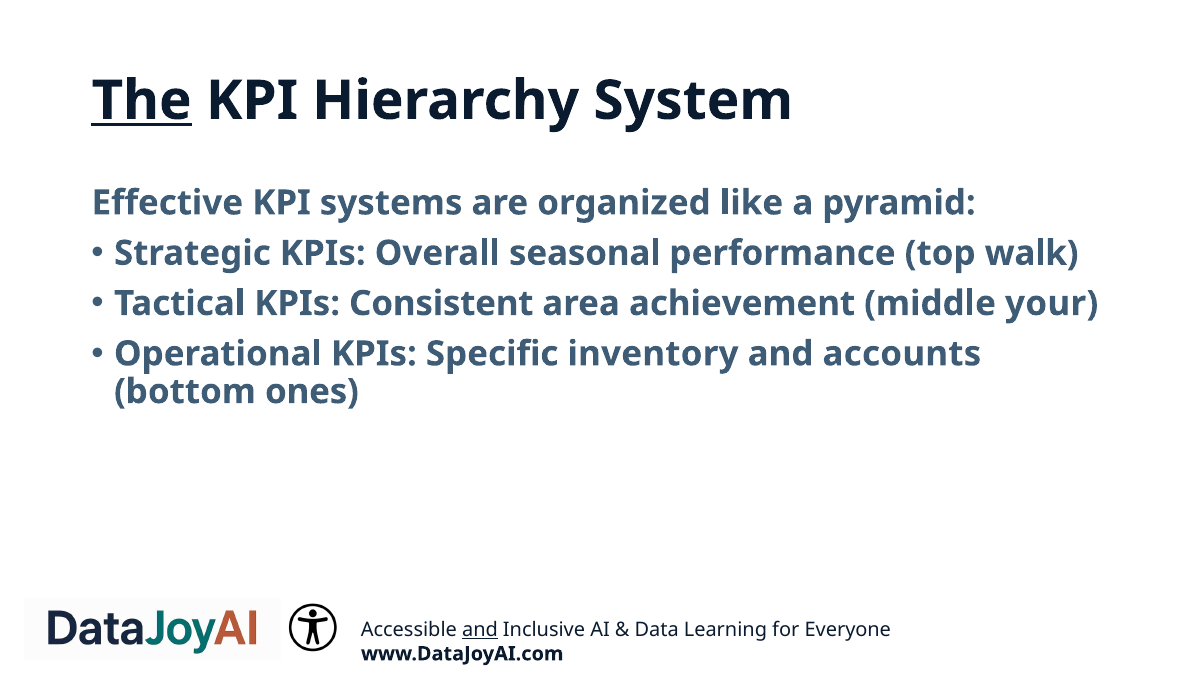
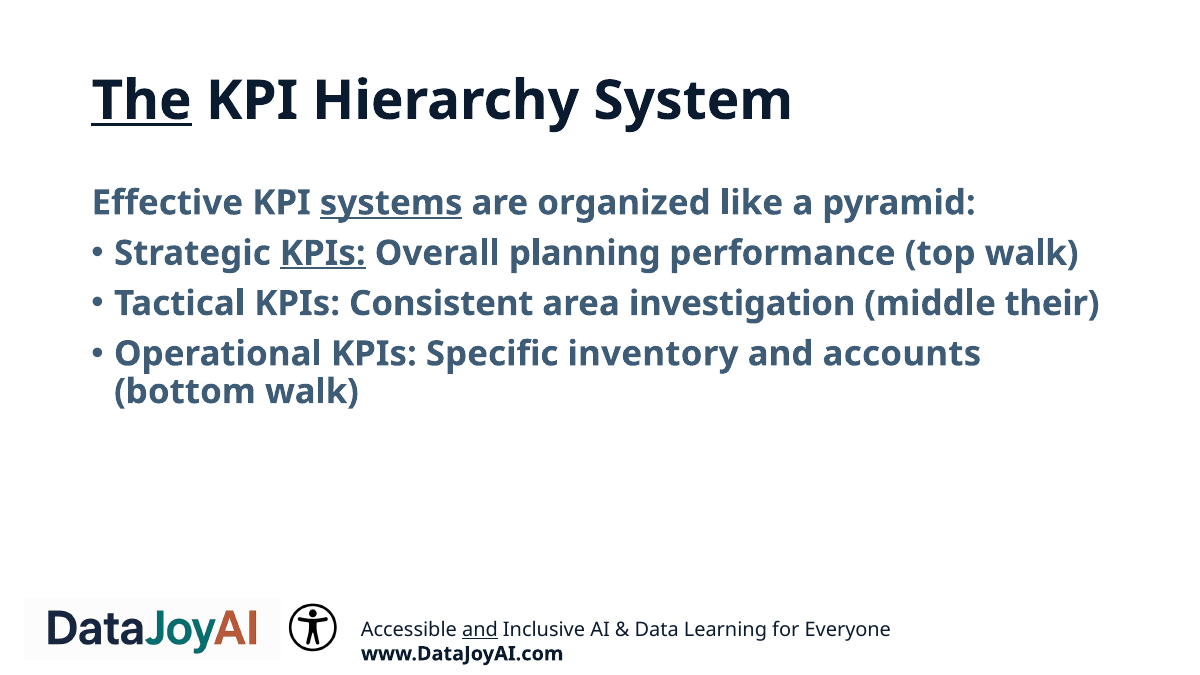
systems underline: none -> present (391, 203)
KPIs underline: none -> present (323, 253)
seasonal: seasonal -> planning (585, 253)
achievement: achievement -> investigation (742, 304)
your: your -> their (1052, 304)
bottom ones: ones -> walk (312, 392)
